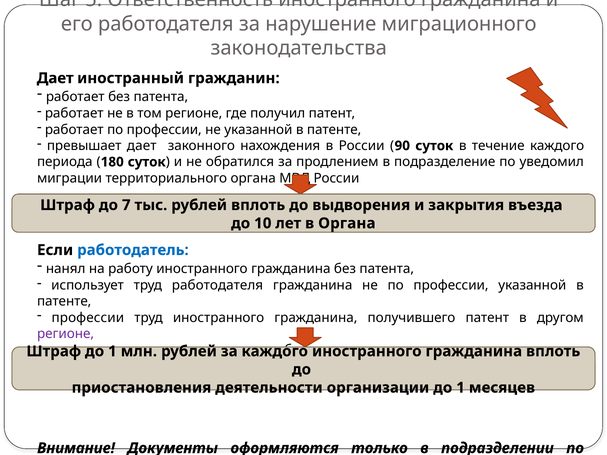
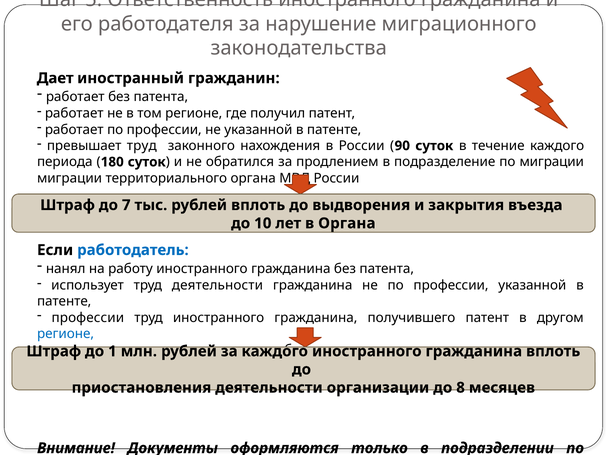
превышает дает: дает -> труд (142, 146)
по уведомил: уведомил -> миграции (552, 162)
труд работодателя: работодателя -> деятельности (217, 285)
регионе colour: purple -> blue (66, 334)
организации до 1: 1 -> 8 (461, 388)
